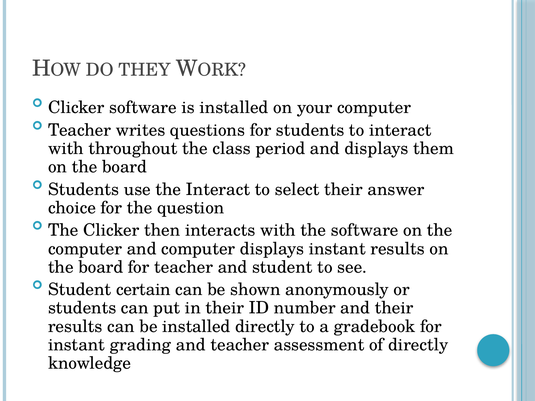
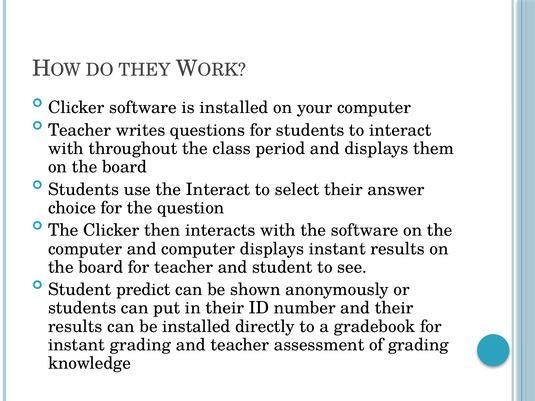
certain: certain -> predict (143, 290)
of directly: directly -> grading (418, 345)
